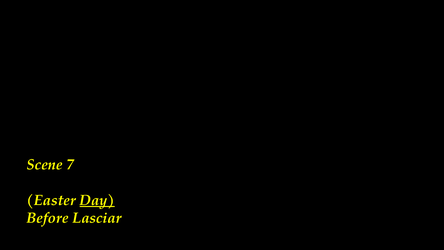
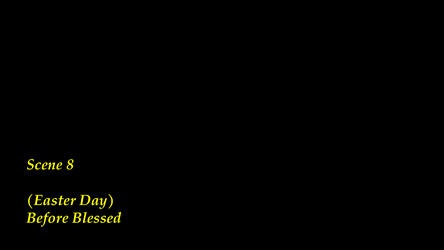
7: 7 -> 8 (70, 164)
Day underline: present -> none (97, 200)
Lasciar: Lasciar -> Blessed (97, 218)
